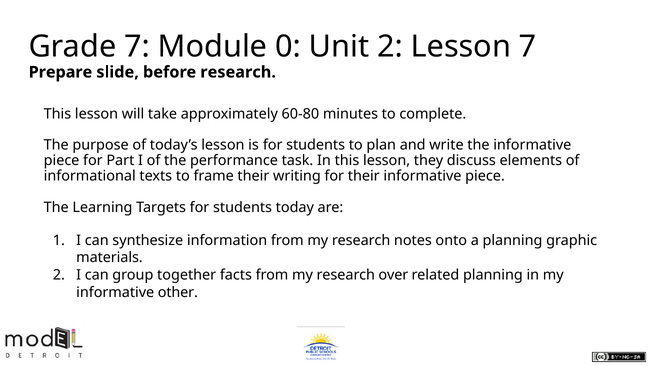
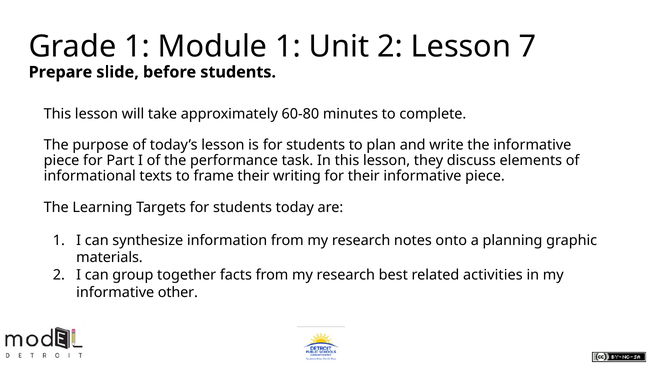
Grade 7: 7 -> 1 (137, 47)
Module 0: 0 -> 1 (288, 47)
before research: research -> students (238, 72)
over: over -> best (393, 275)
related planning: planning -> activities (493, 275)
